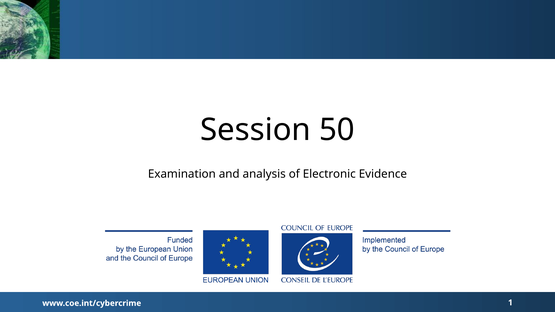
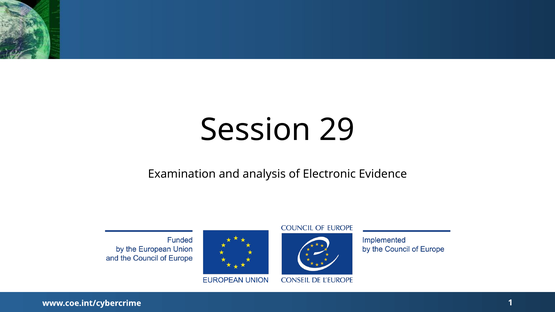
50: 50 -> 29 (337, 130)
